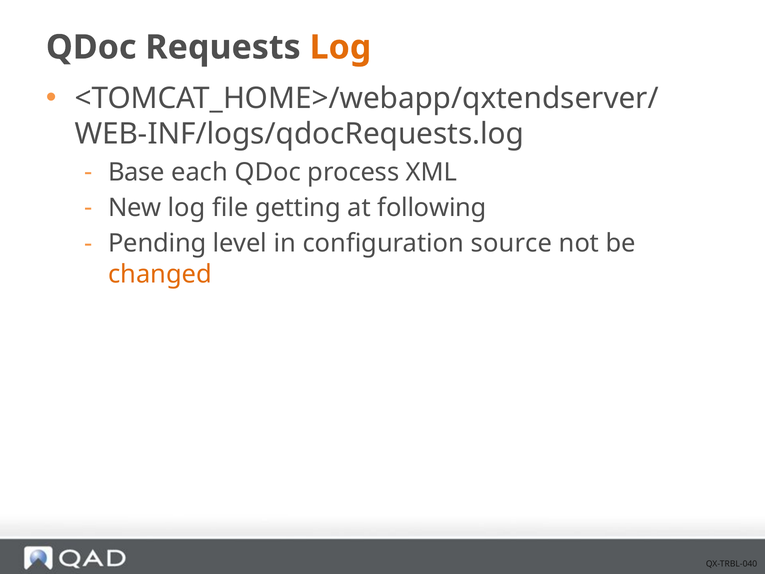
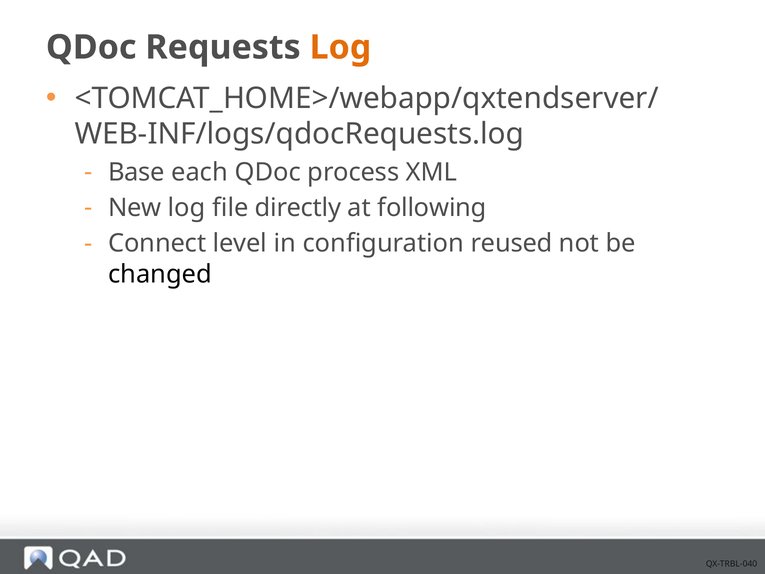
getting: getting -> directly (298, 208)
Pending: Pending -> Connect (157, 243)
source: source -> reused (512, 243)
changed colour: orange -> black (160, 274)
